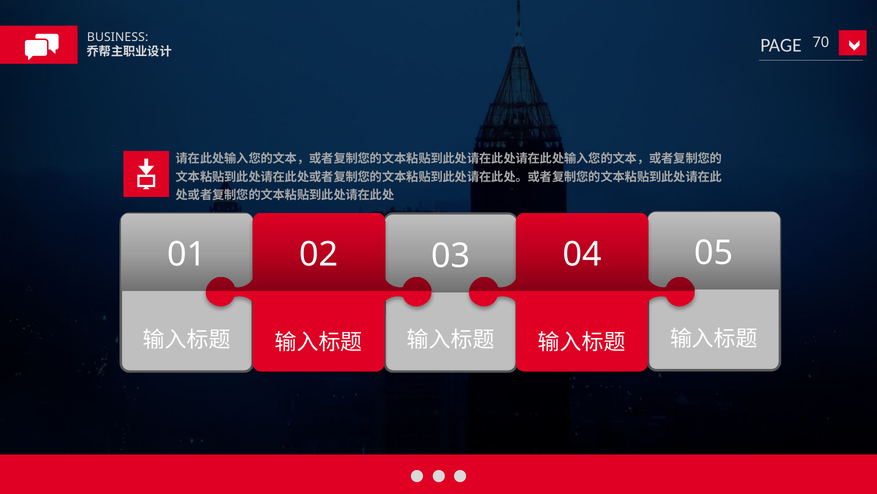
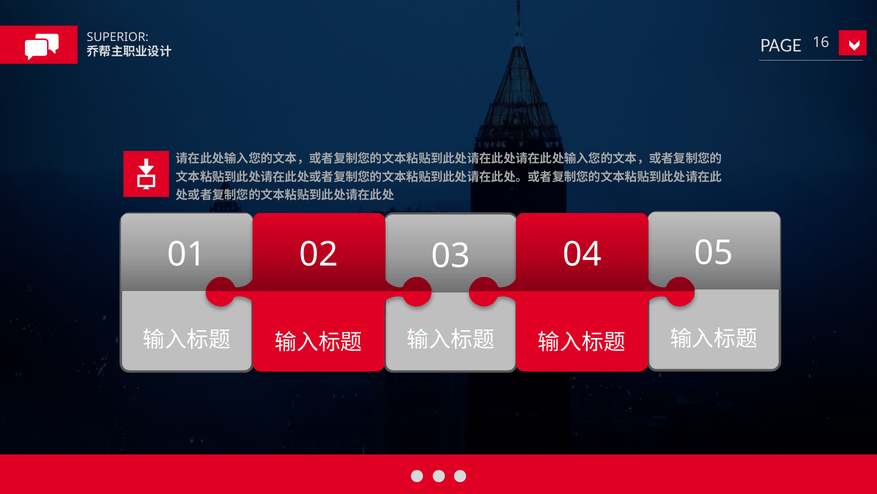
BUSINESS: BUSINESS -> SUPERIOR (118, 37)
70: 70 -> 16 (821, 42)
